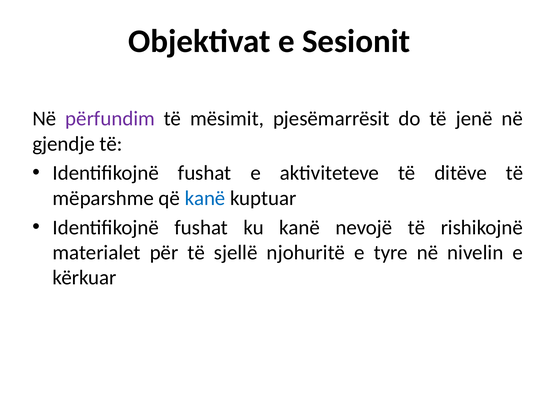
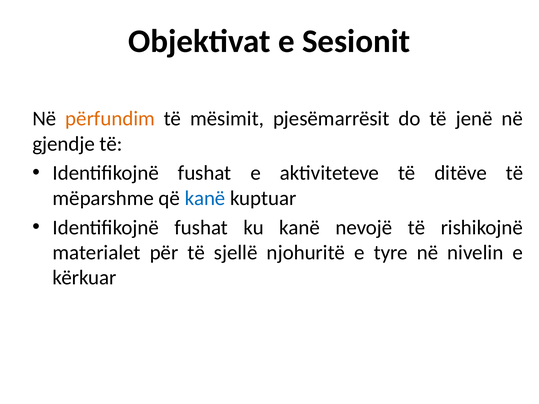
përfundim colour: purple -> orange (110, 119)
